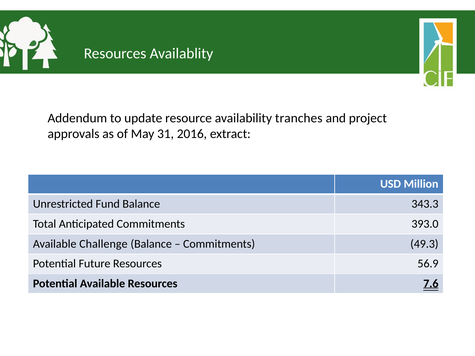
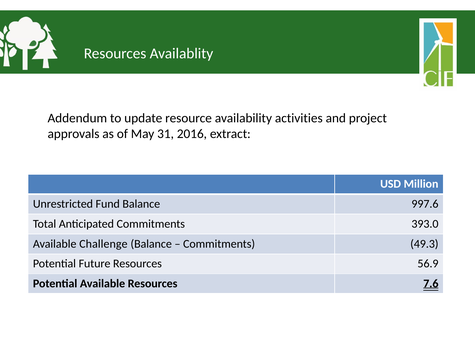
tranches: tranches -> activities (299, 118)
343.3: 343.3 -> 997.6 (425, 204)
